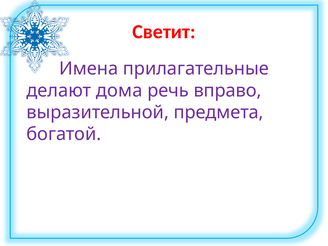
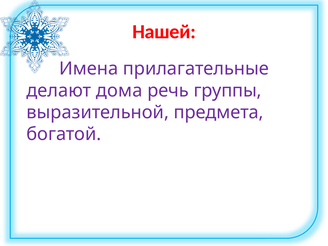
Светит: Светит -> Нашей (164, 32)
вправо: вправо -> группы (228, 90)
